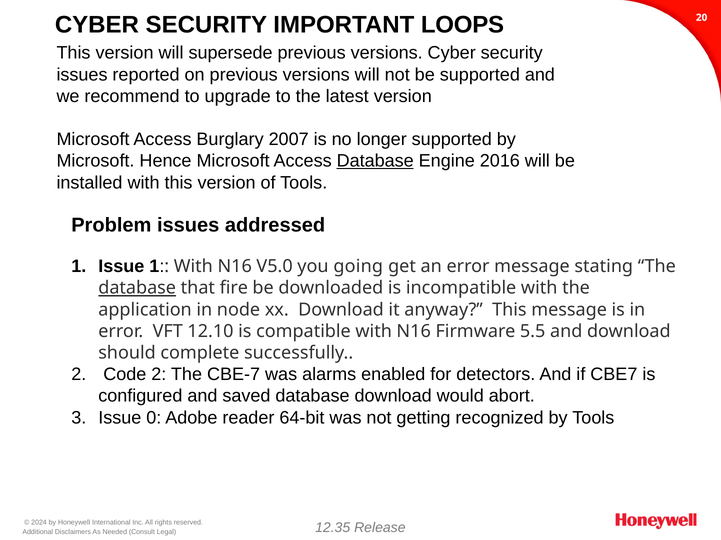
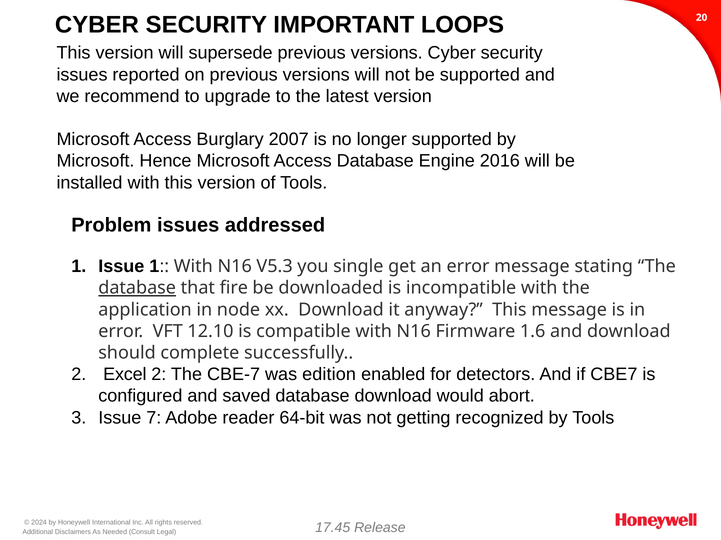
Database underline: present -> none (375, 161)
V5.0: V5.0 -> V5.3 (275, 267)
going: going -> single (358, 267)
5.5: 5.5 -> 1.6 (533, 332)
Code: Code -> Excel (125, 375)
alarms: alarms -> edition (329, 375)
0: 0 -> 7 (154, 418)
12.35: 12.35 -> 17.45 (333, 528)
